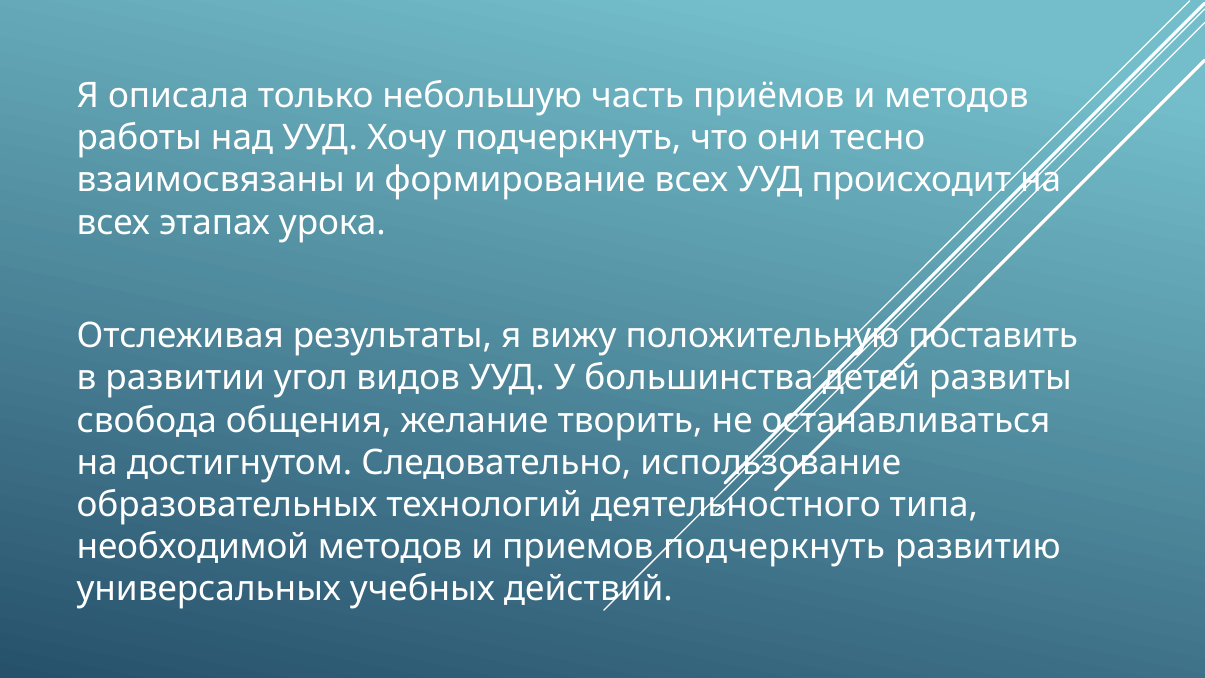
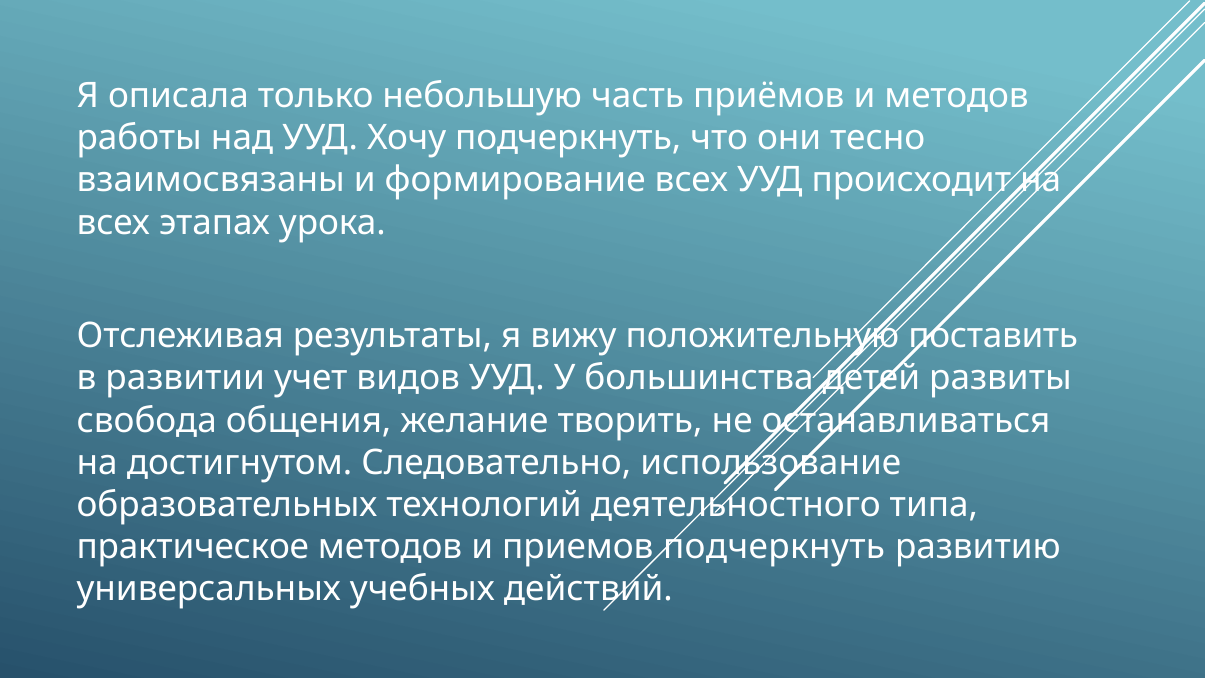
угол: угол -> учет (311, 378)
необходимой: необходимой -> практическое (193, 547)
